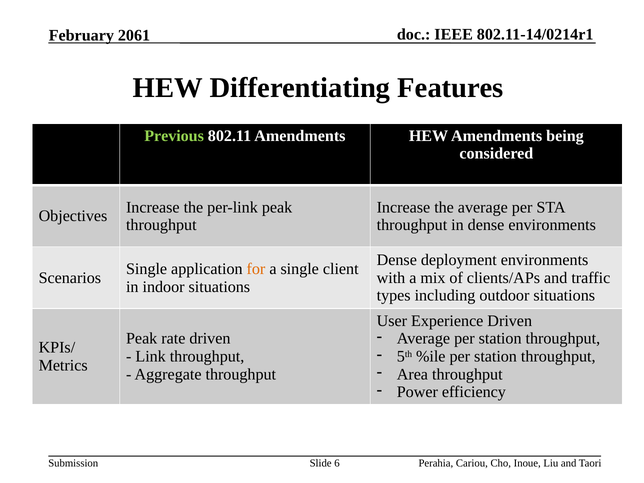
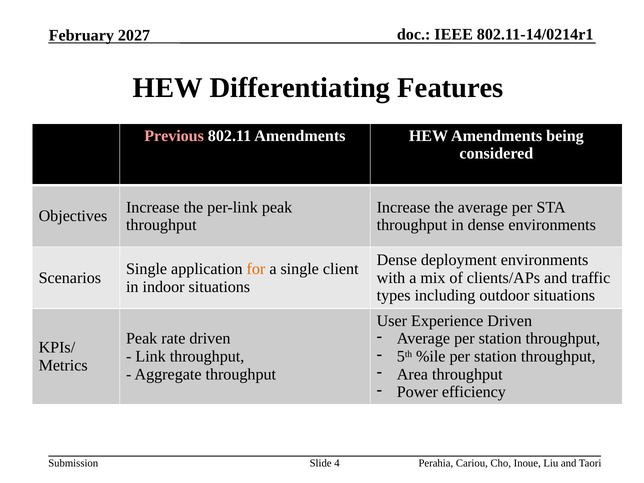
2061: 2061 -> 2027 (134, 35)
Previous colour: light green -> pink (174, 136)
6: 6 -> 4 (337, 463)
